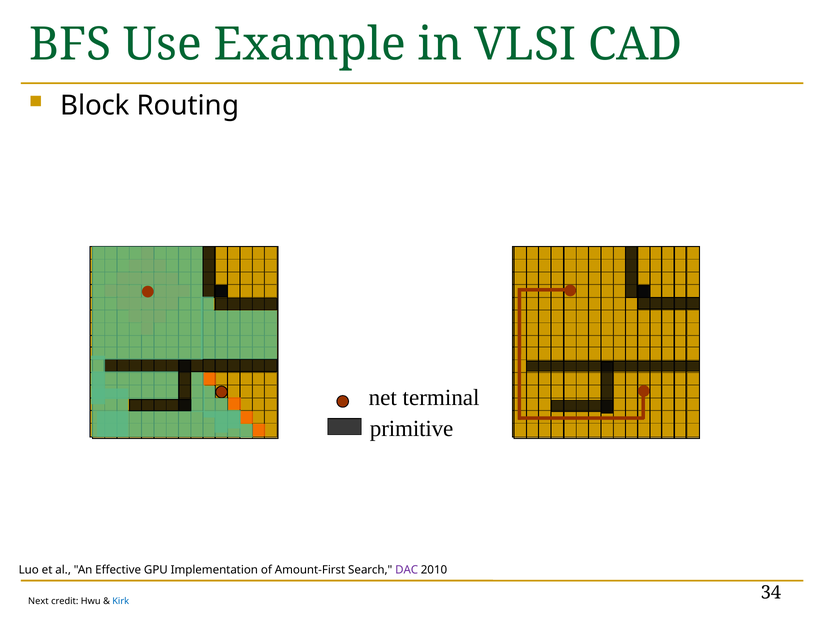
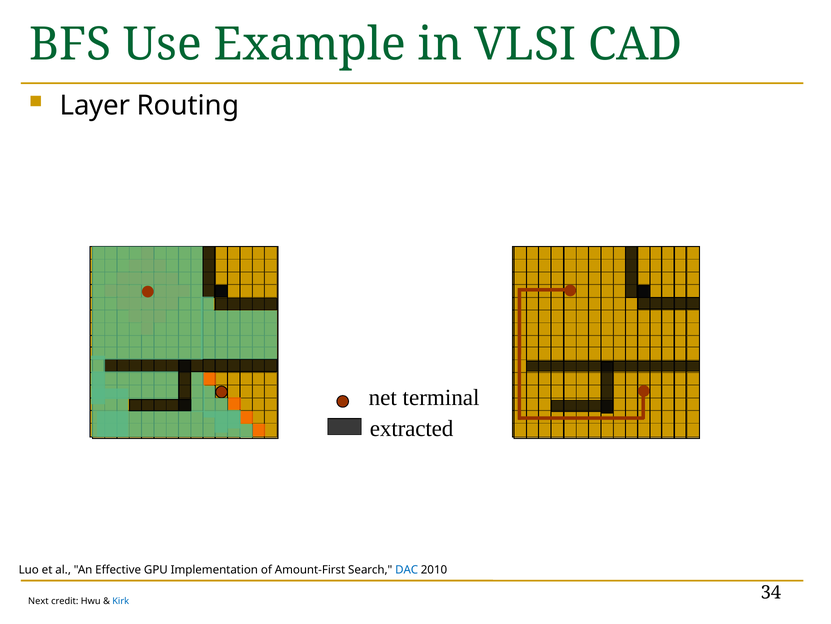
Block: Block -> Layer (95, 105)
primitive: primitive -> extracted (412, 428)
DAC colour: purple -> blue (407, 569)
